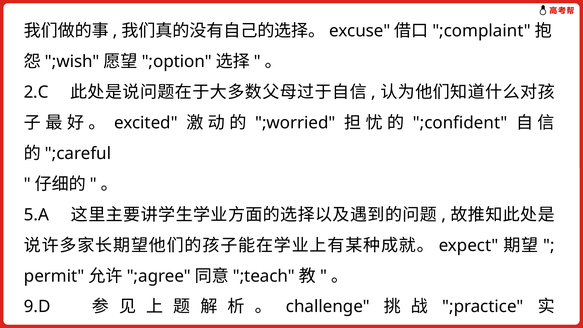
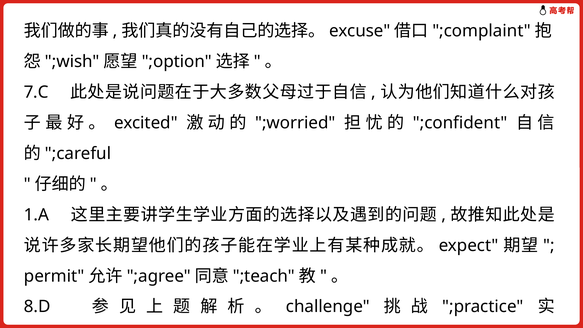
2.C: 2.C -> 7.C (36, 92)
5.A: 5.A -> 1.A (36, 215)
9.D: 9.D -> 8.D (37, 307)
